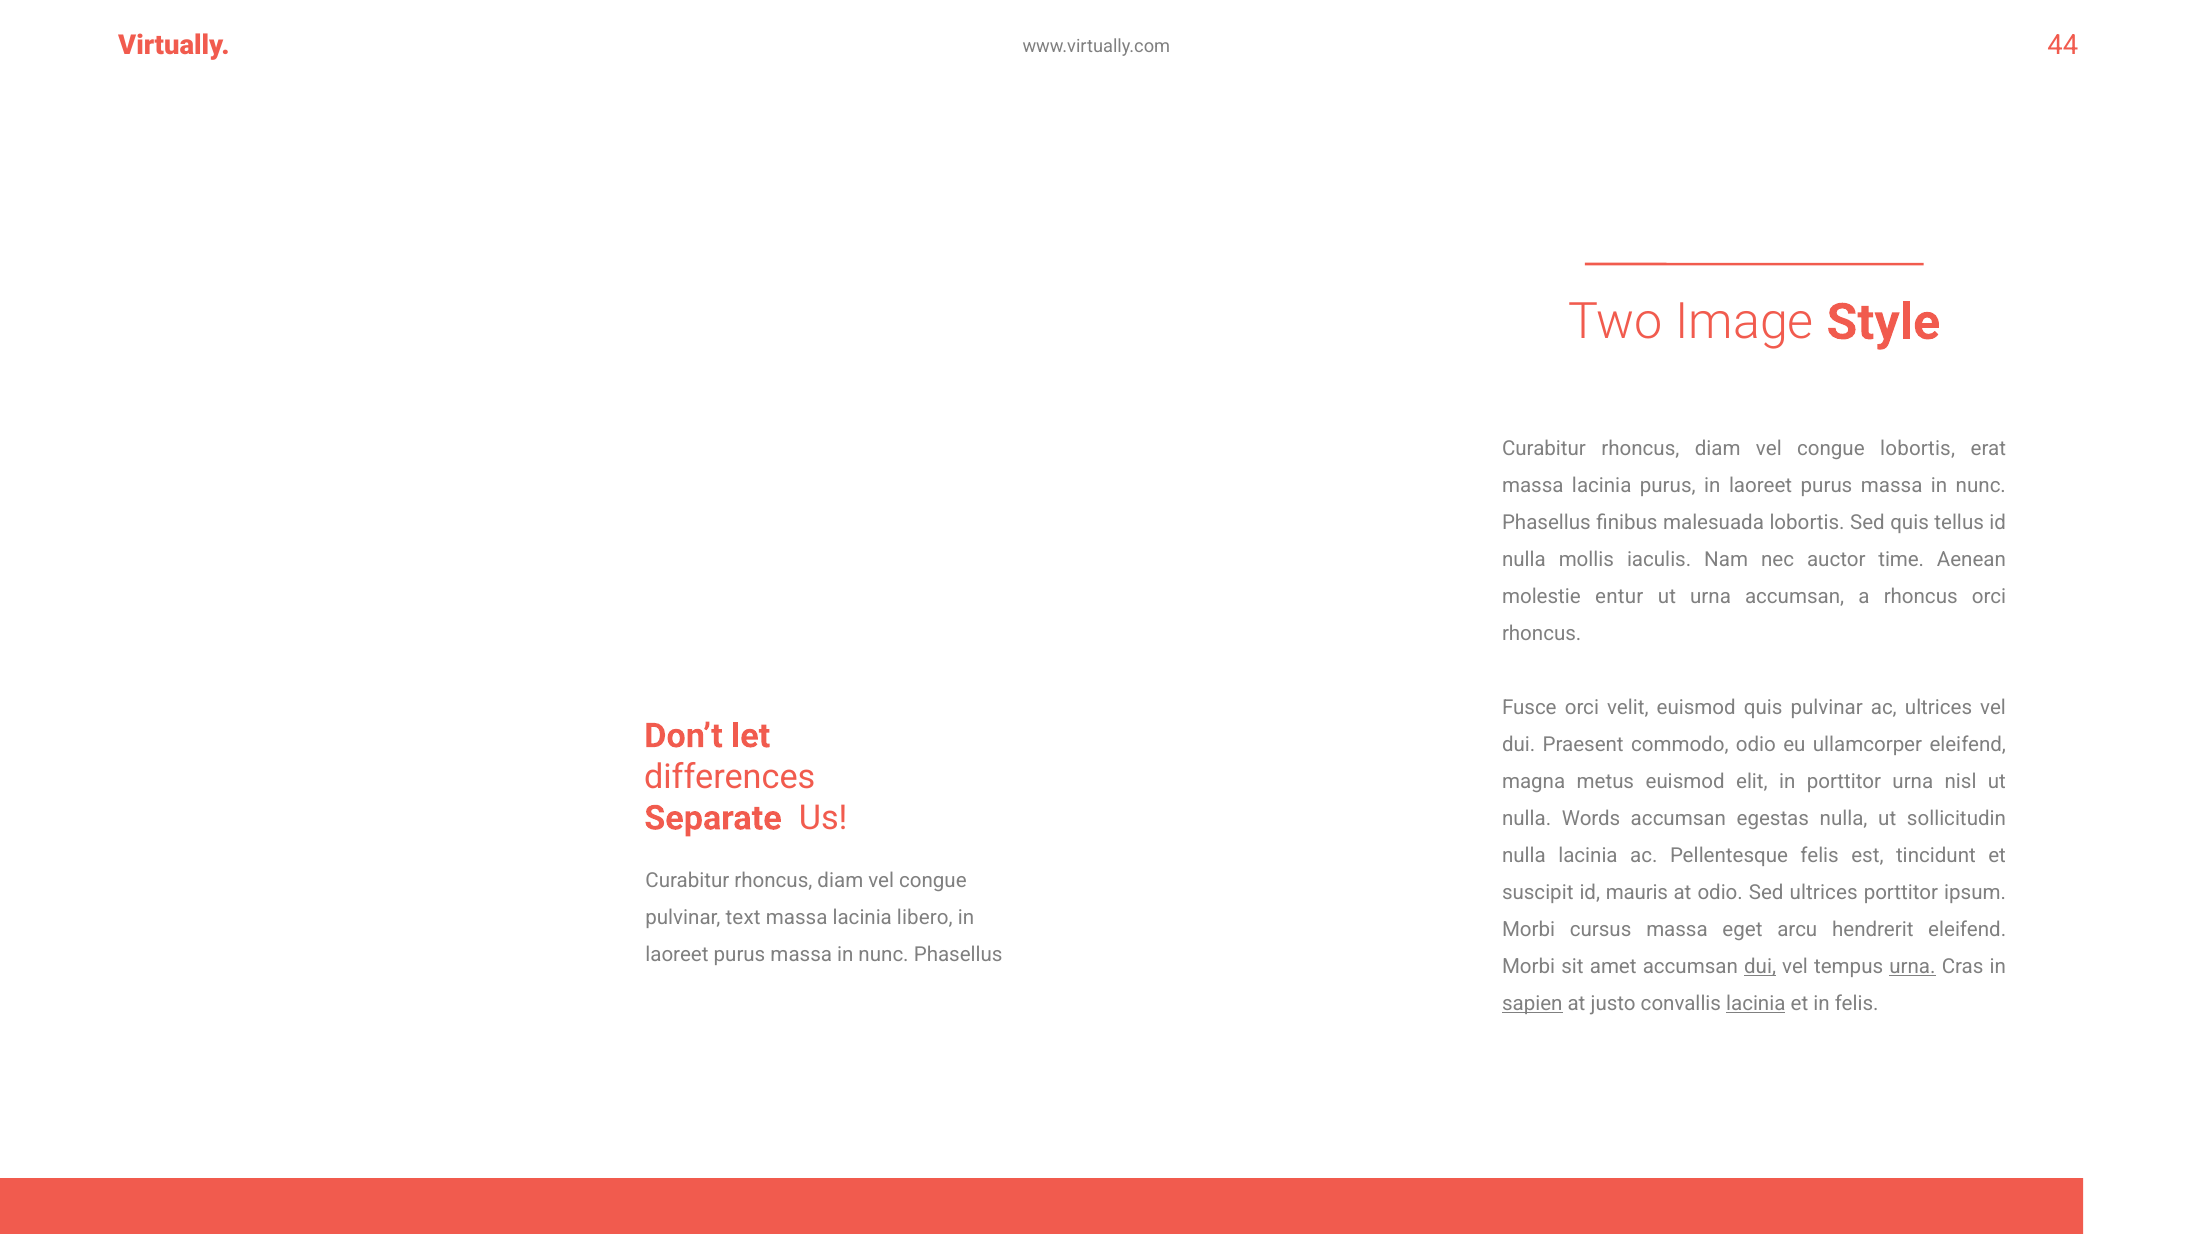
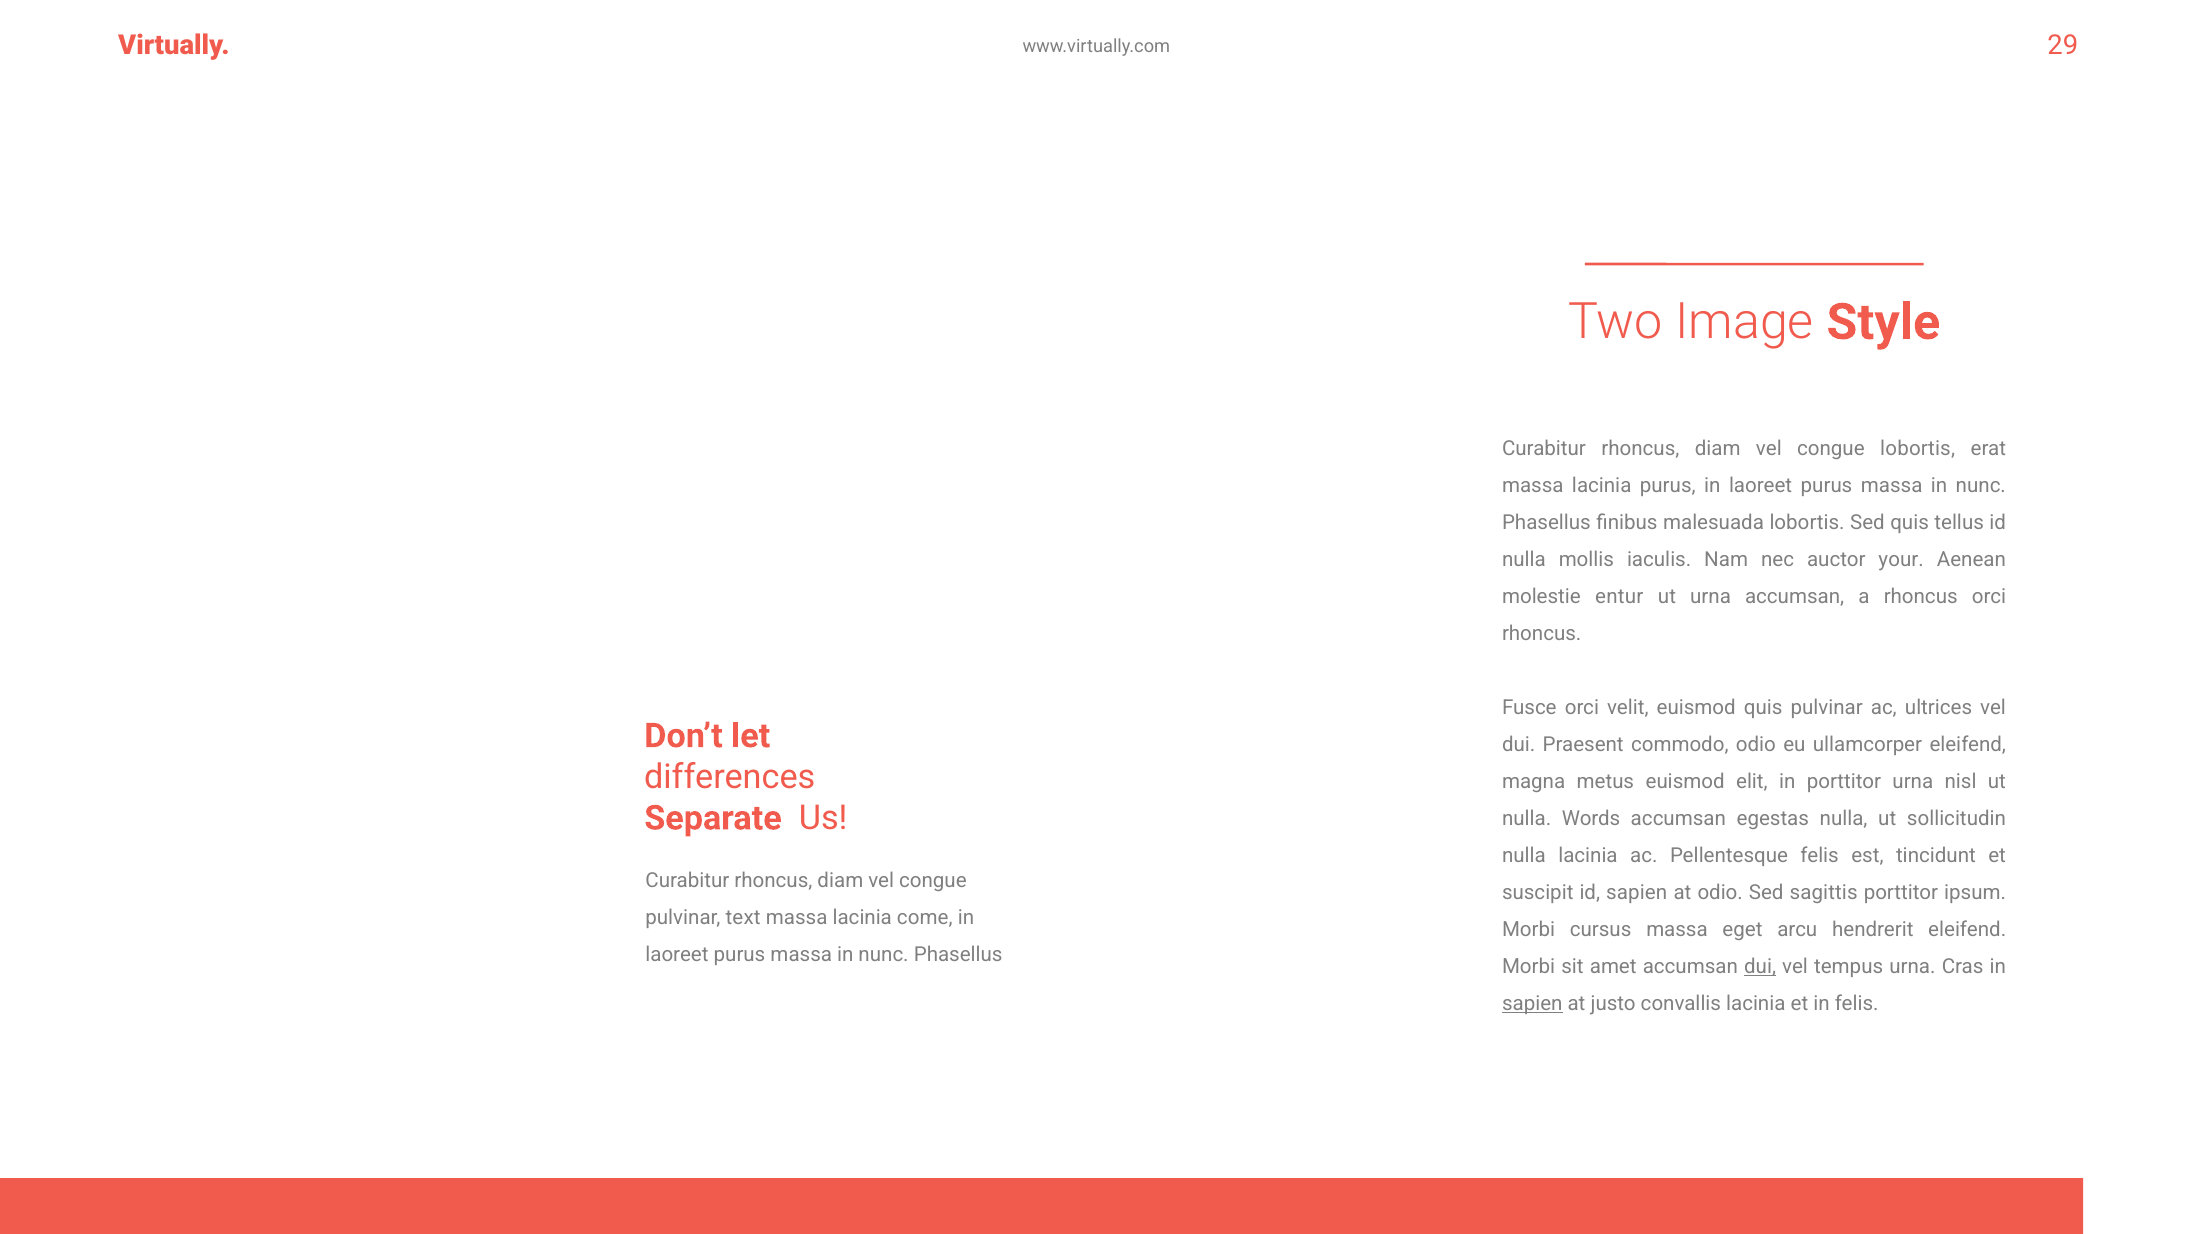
44: 44 -> 29 (2063, 46)
time: time -> your (1901, 559)
id mauris: mauris -> sapien (1637, 892)
Sed ultrices: ultrices -> sagittis (1824, 892)
libero: libero -> come (925, 917)
urna underline: present -> none (1912, 966)
lacinia underline: present -> none (1756, 1003)
